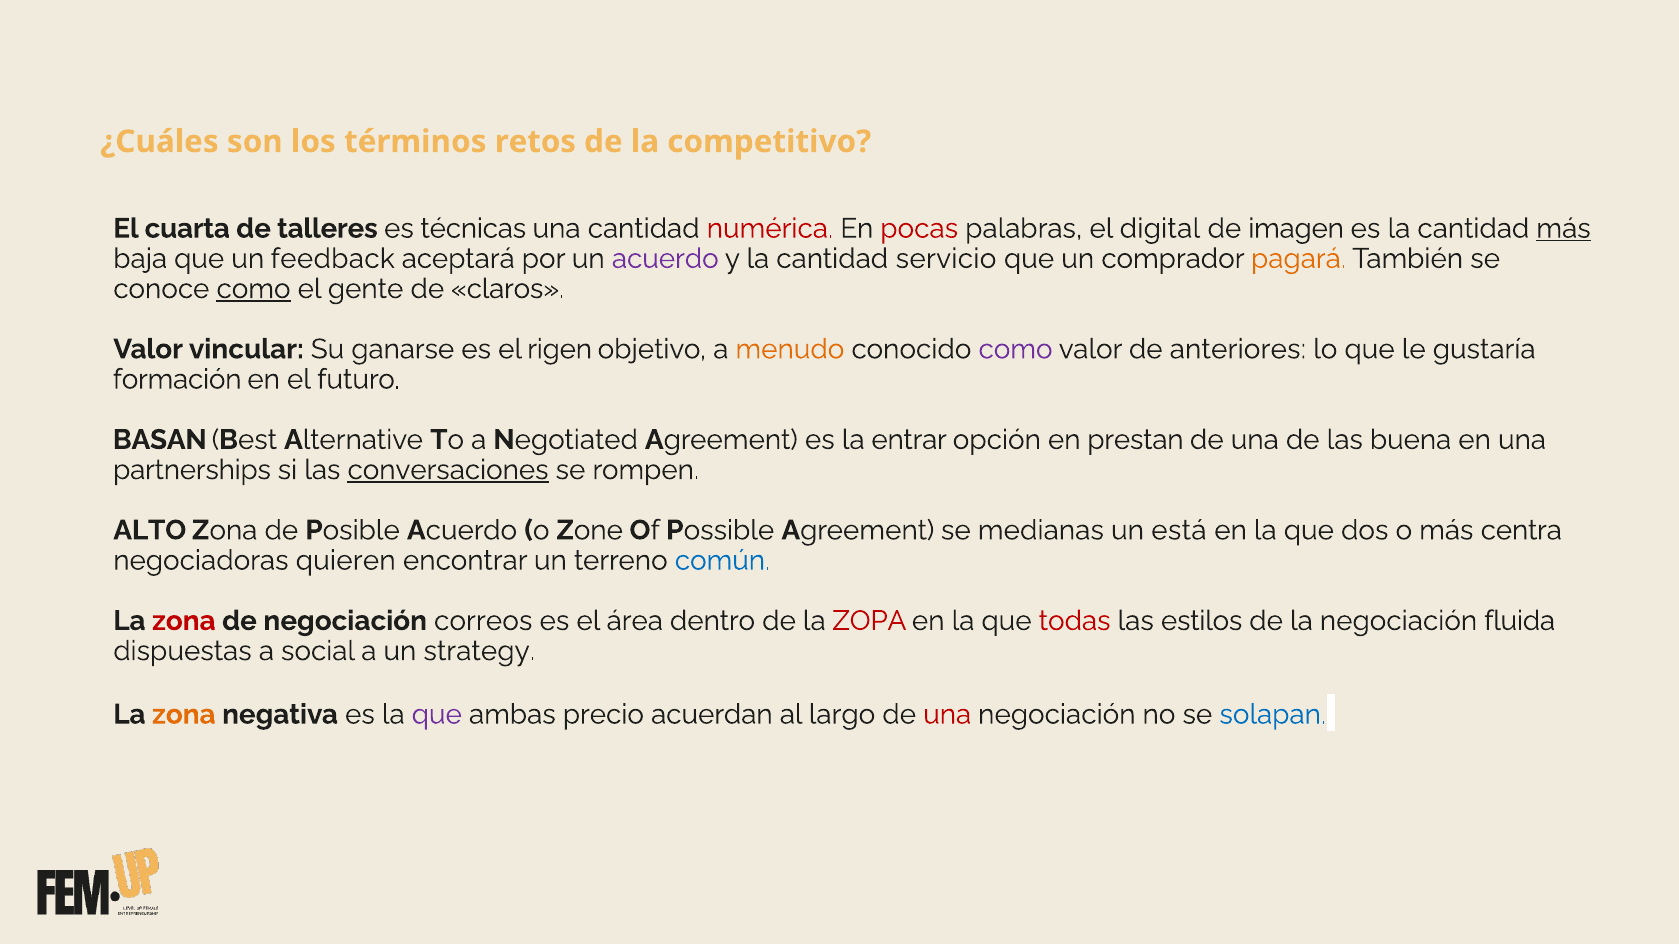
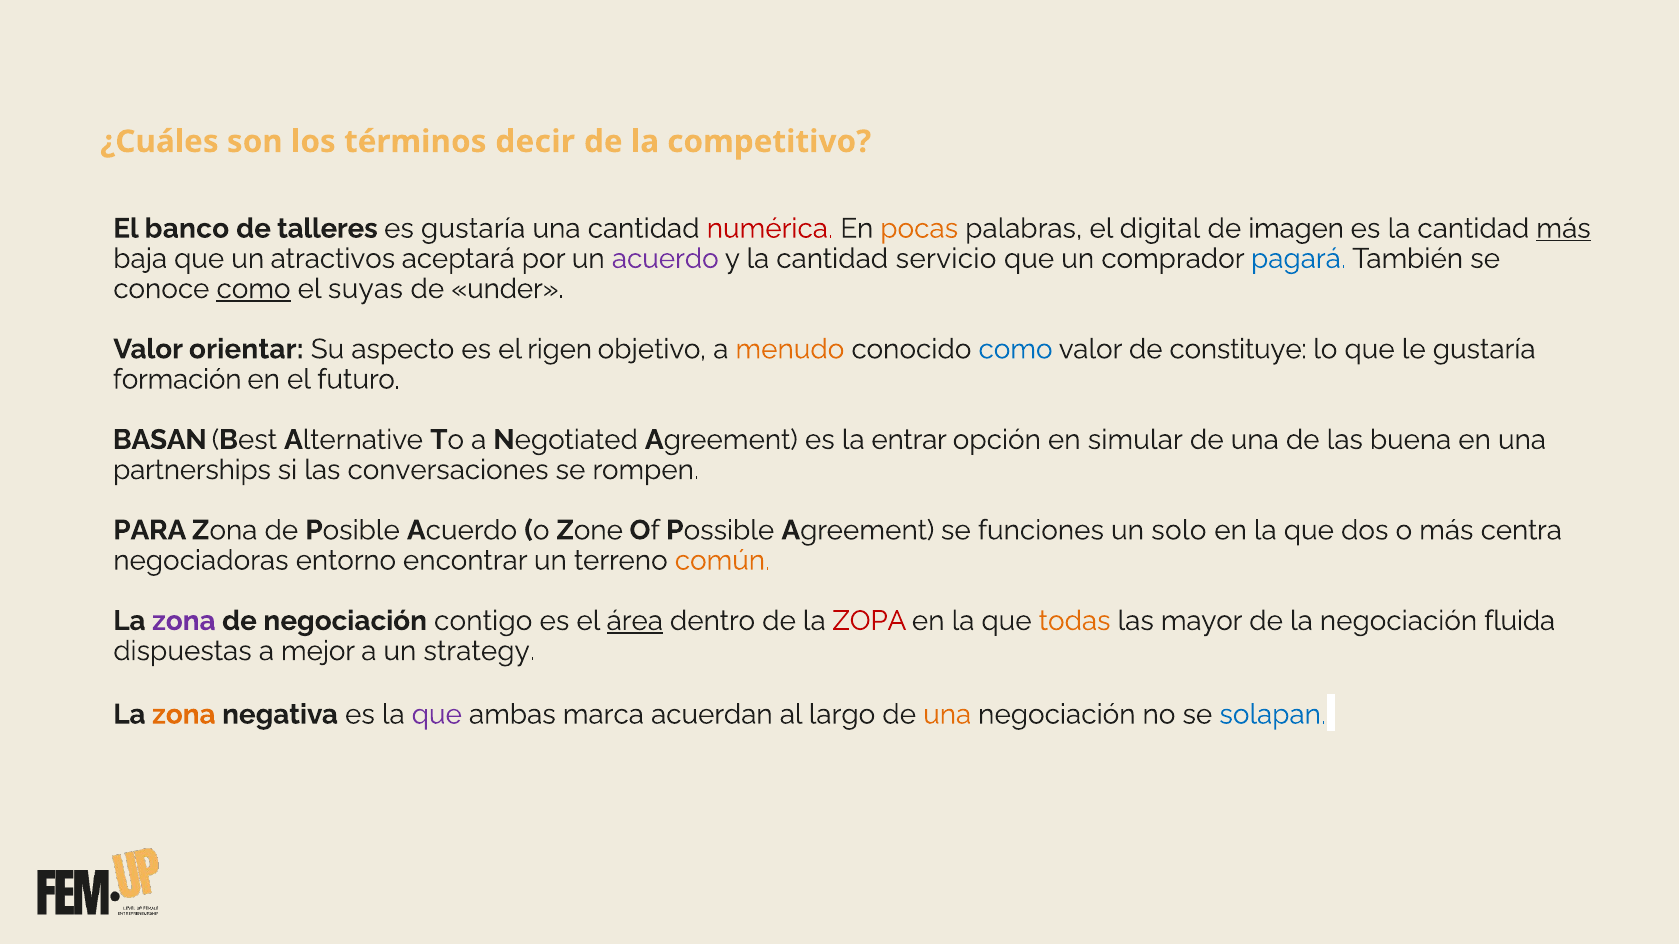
retos: retos -> decir (535, 142)
cuarta: cuarta -> banco (187, 229)
es técnicas: técnicas -> gustaría (473, 229)
pocas colour: red -> orange (919, 229)
feedback: feedback -> atractivos (333, 259)
pagará colour: orange -> blue (1299, 259)
gente: gente -> suyas (365, 289)
claros: claros -> under (508, 289)
vincular: vincular -> orientar (246, 349)
ganarse: ganarse -> aspecto (403, 349)
como colour: purple -> blue (1016, 349)
anteriores: anteriores -> constituye (1238, 349)
prestan: prestan -> simular (1135, 440)
conversaciones underline: present -> none (448, 470)
ALTO: ALTO -> PARA (150, 530)
medianas: medianas -> funciones (1041, 530)
está: está -> solo (1179, 530)
quieren: quieren -> entorno (346, 561)
común colour: blue -> orange (723, 561)
zona colour: red -> purple (184, 621)
correos: correos -> contigo (483, 621)
área underline: none -> present (635, 621)
todas colour: red -> orange (1075, 621)
estilos: estilos -> mayor (1202, 621)
social: social -> mejor (318, 651)
precio: precio -> marca (603, 715)
una colour: red -> orange (947, 715)
